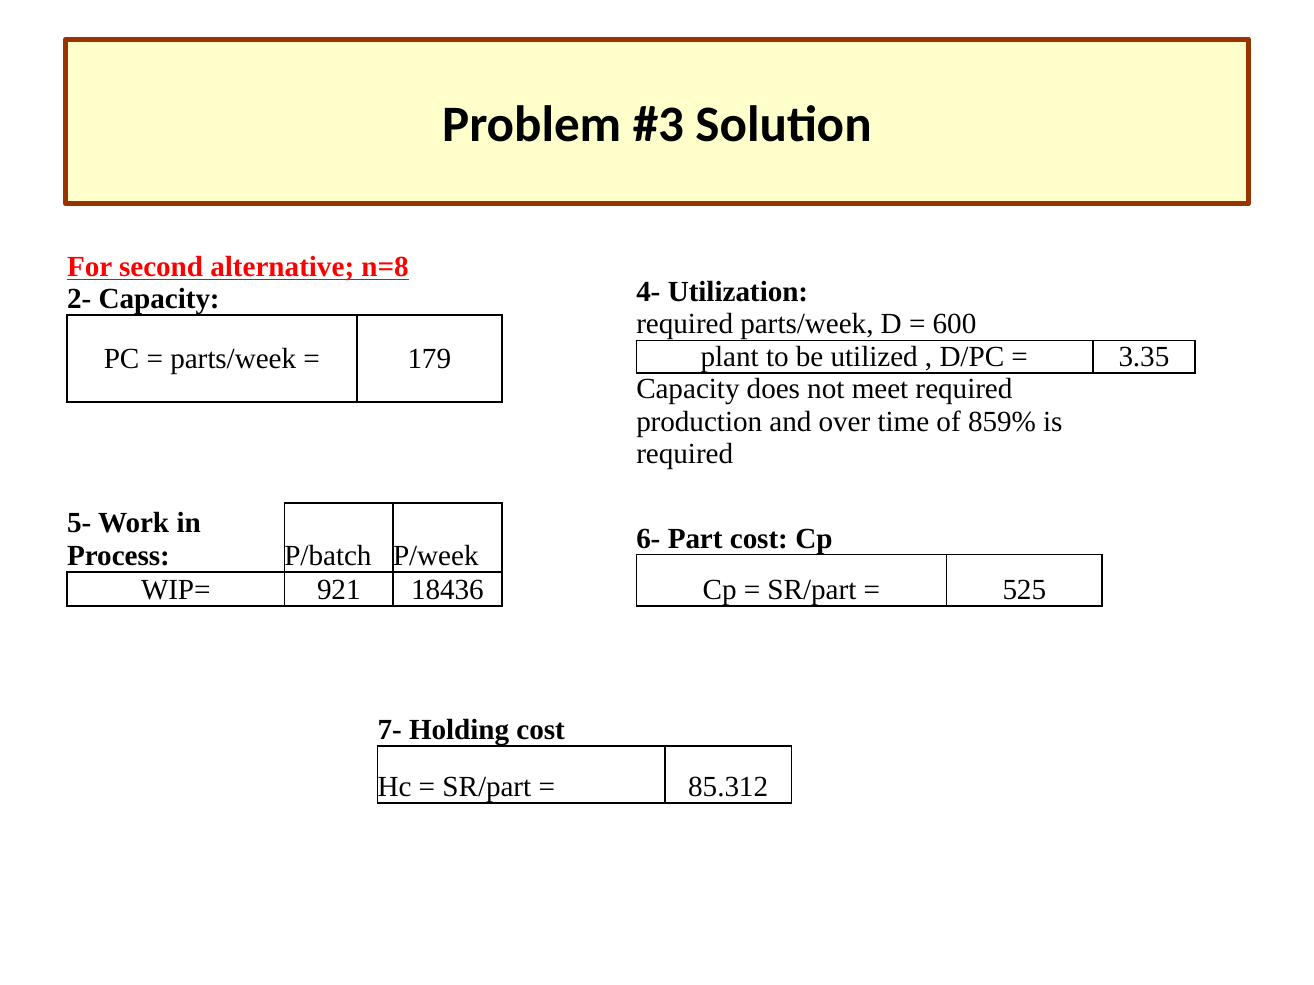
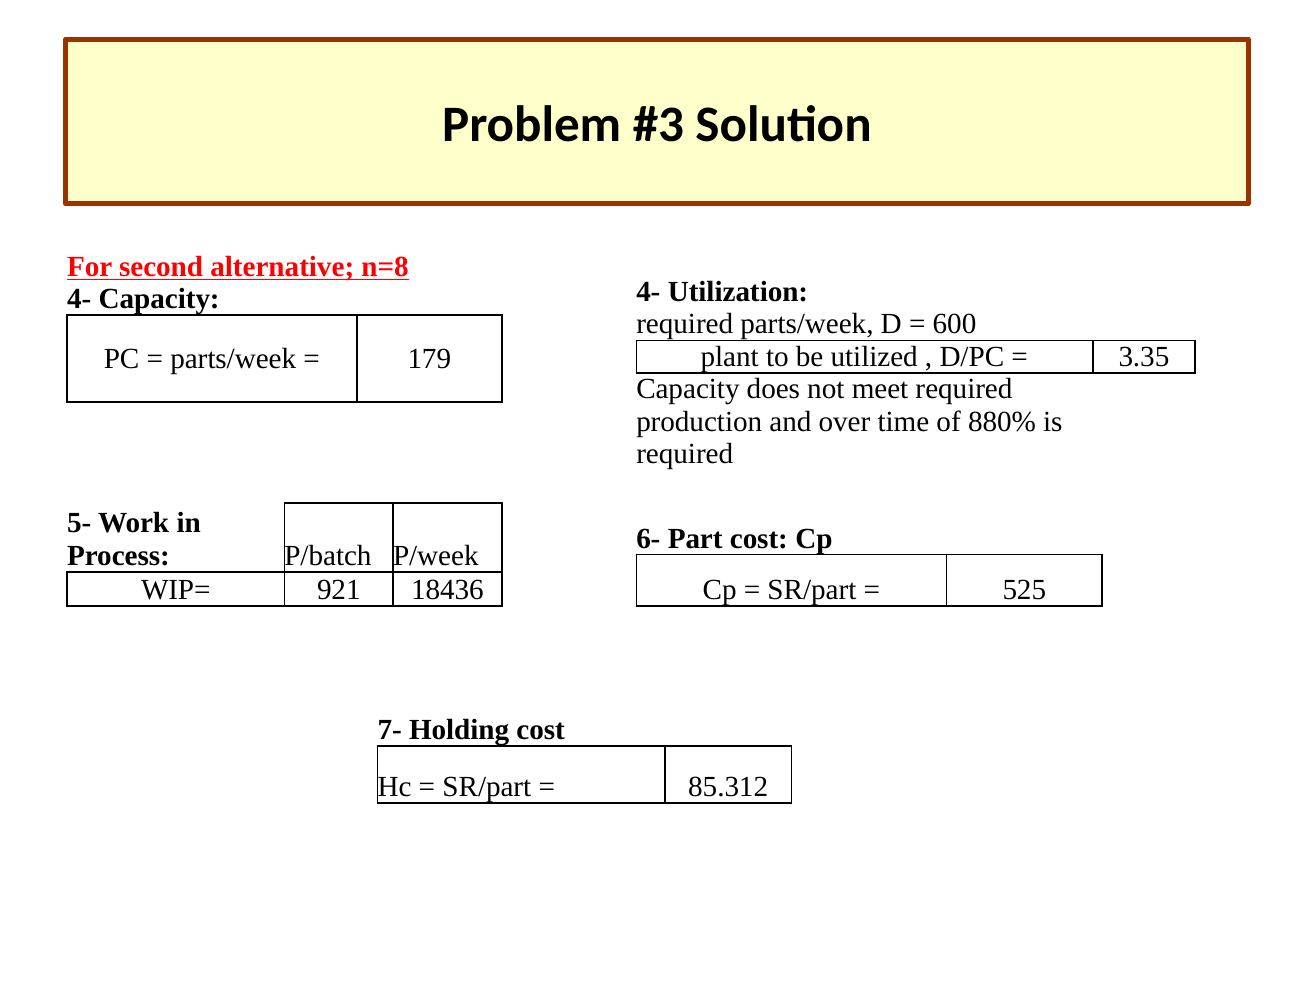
2-: 2- -> 4- (79, 299)
859%: 859% -> 880% (1002, 422)
